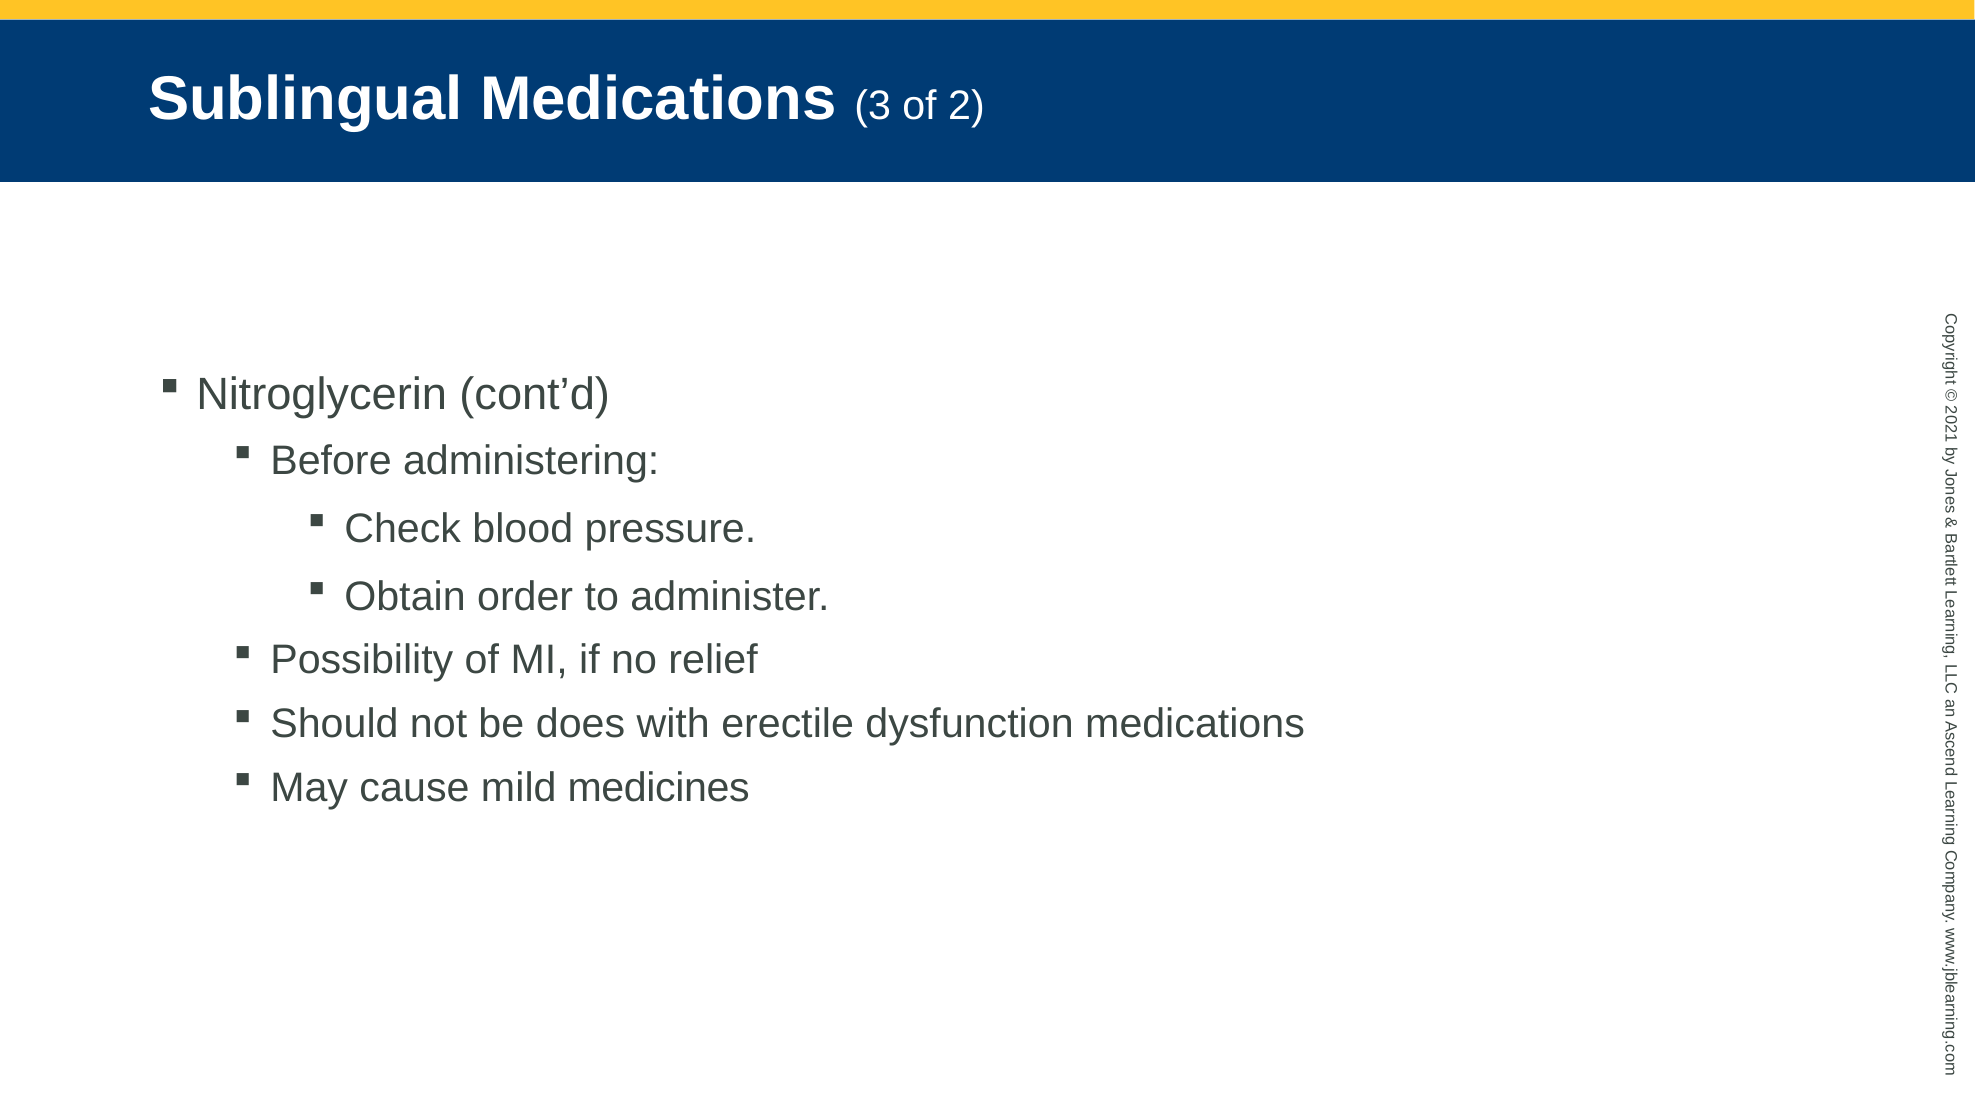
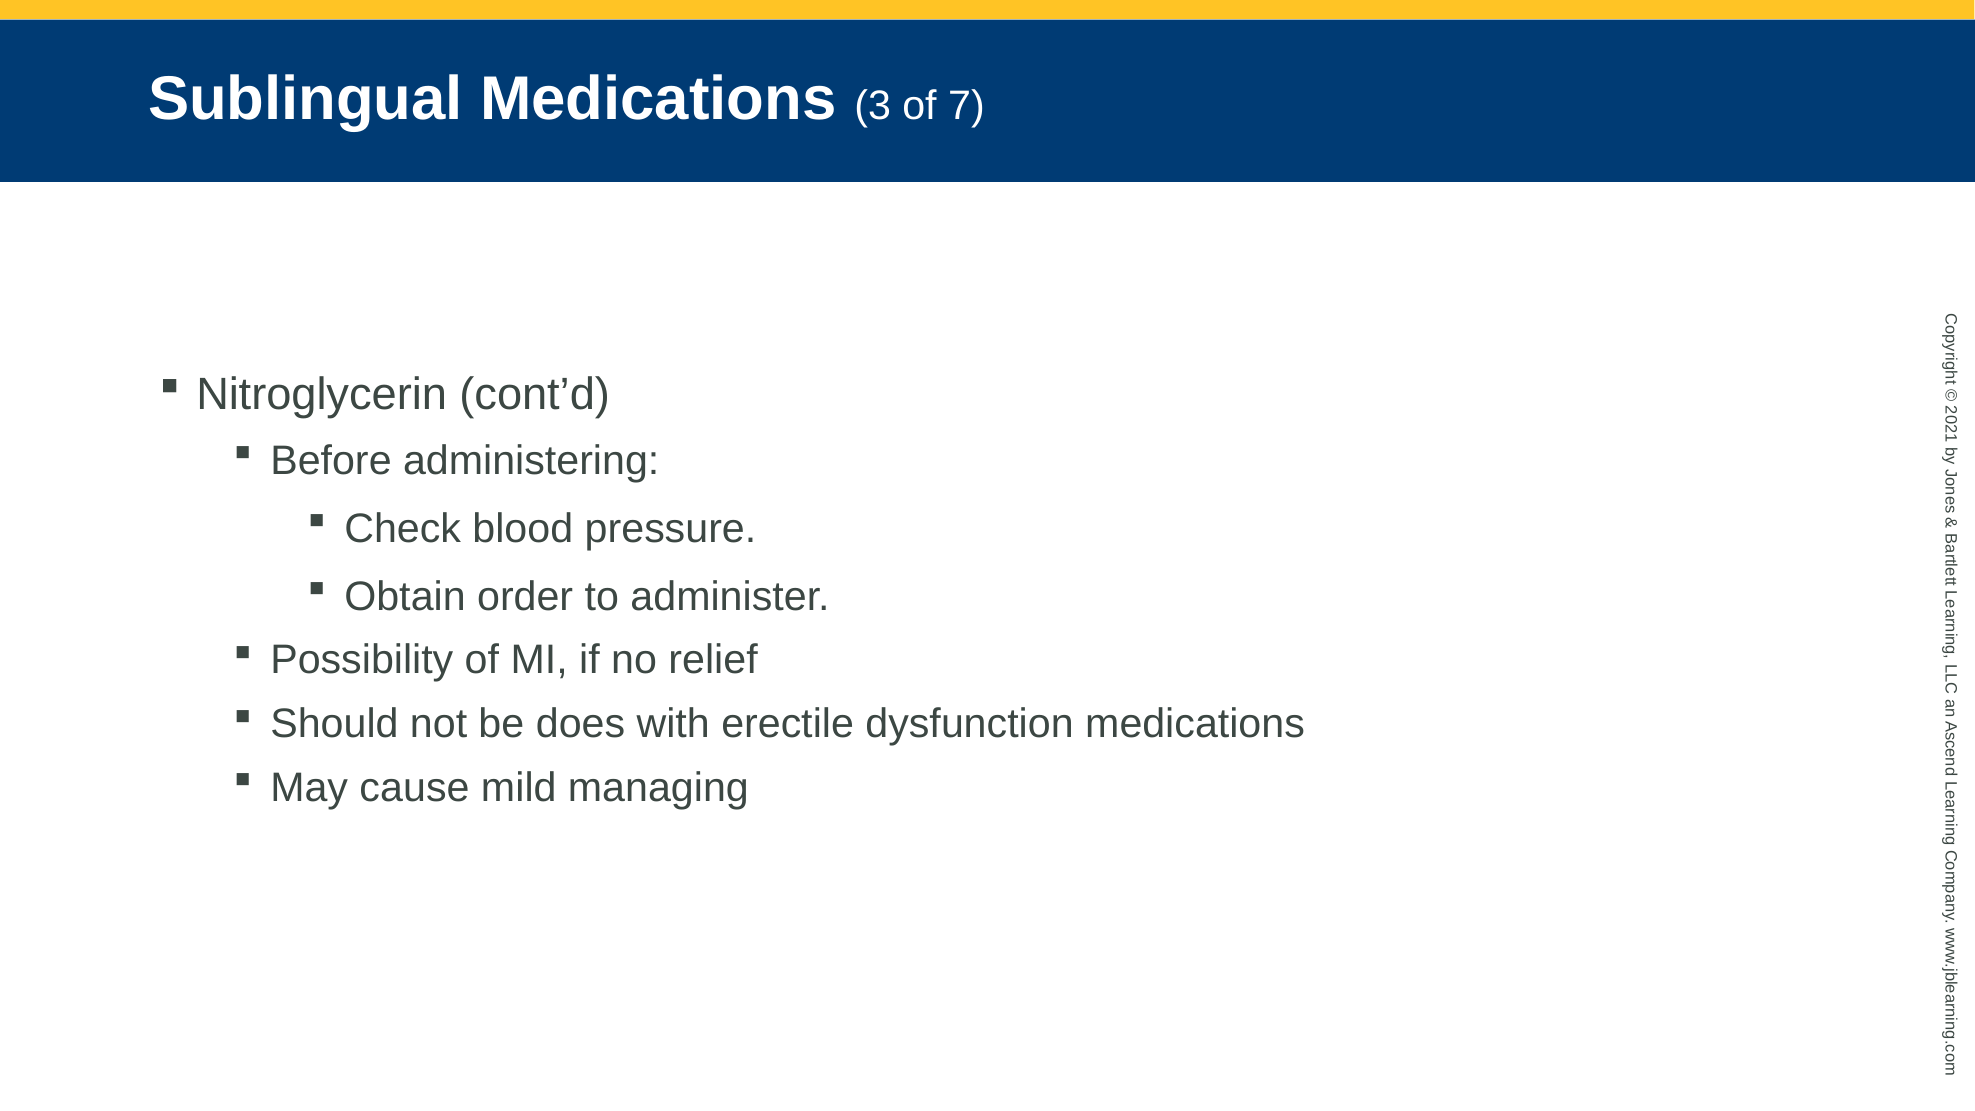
of 2: 2 -> 7 (966, 106)
medicines: medicines -> managing (658, 788)
